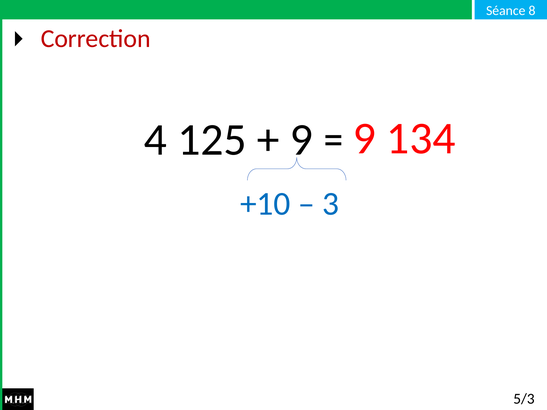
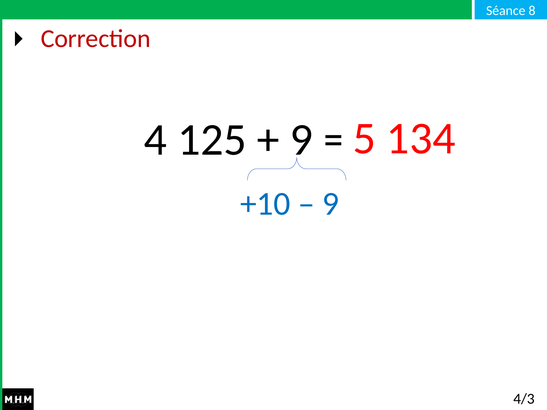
9: 9 -> 5 (364, 138)
3: 3 -> 9 (331, 204)
5/3: 5/3 -> 4/3 (524, 399)
